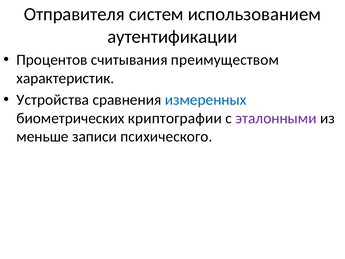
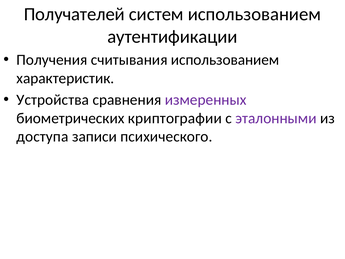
Отправителя: Отправителя -> Получателей (74, 14)
Процентов: Процентов -> Получения (52, 60)
считывания преимуществом: преимуществом -> использованием (225, 60)
измеренных colour: blue -> purple (206, 100)
меньше: меньше -> доступа (42, 137)
